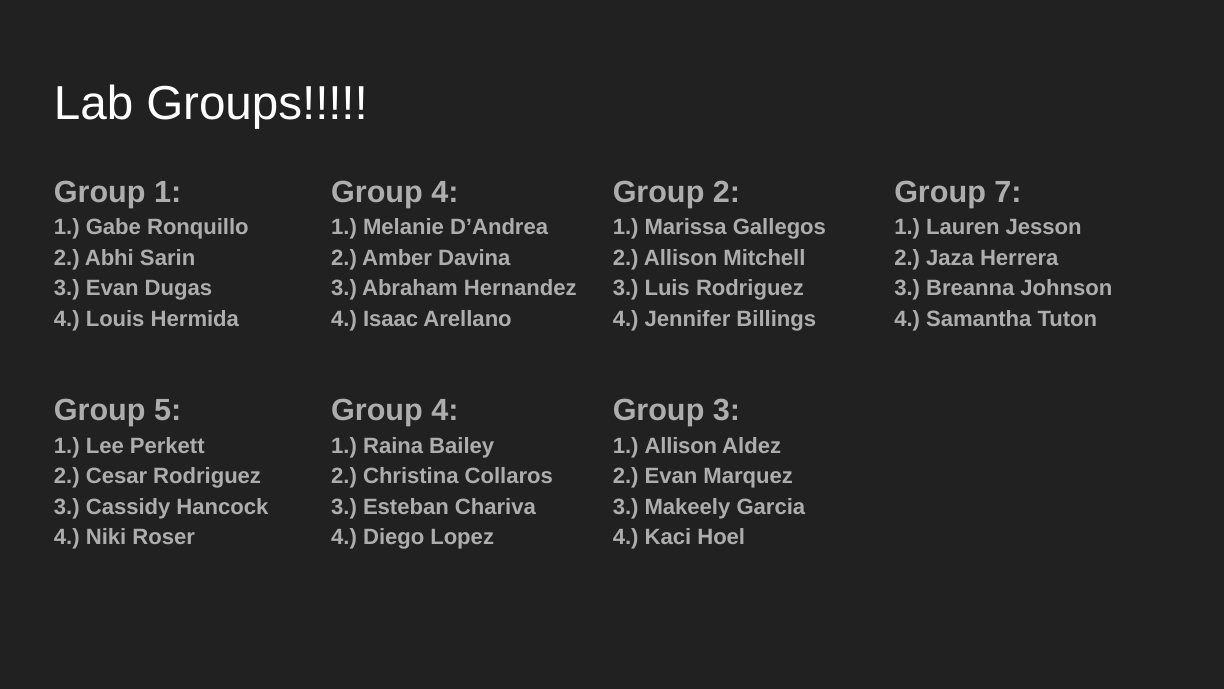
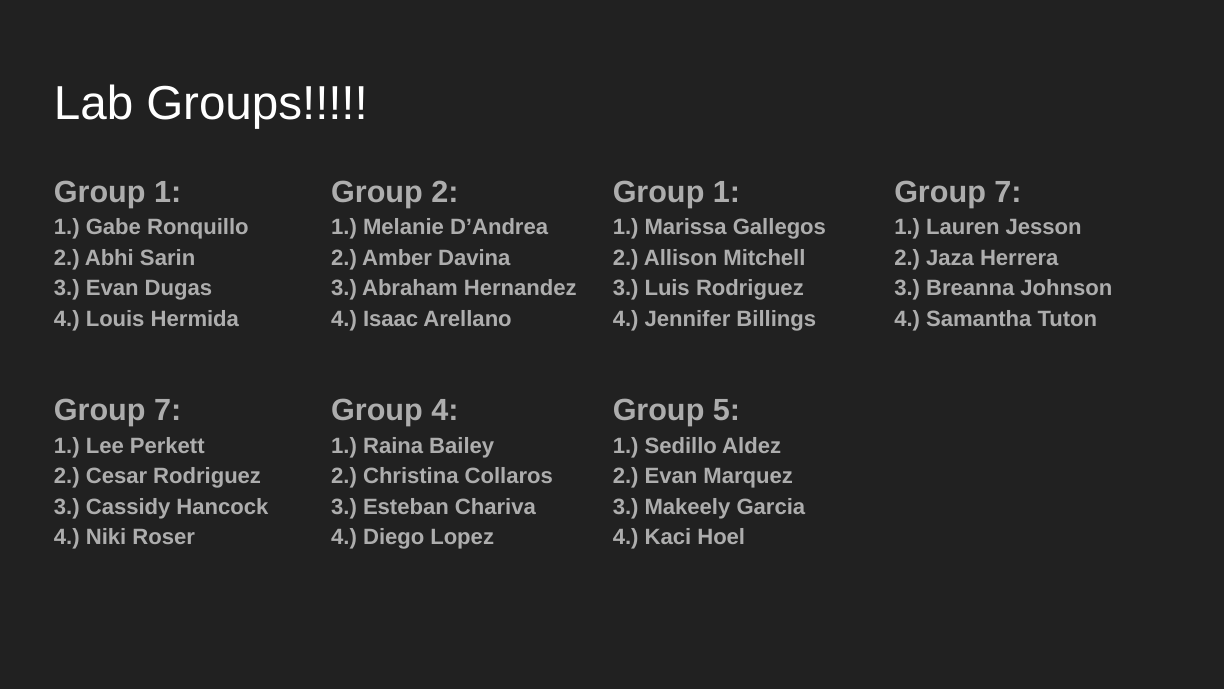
4: 4 -> 2 (445, 192)
2: 2 -> 1 (726, 192)
5: 5 -> 7 (168, 410)
Group 3: 3 -> 5 (726, 410)
1 Allison: Allison -> Sedillo (681, 445)
